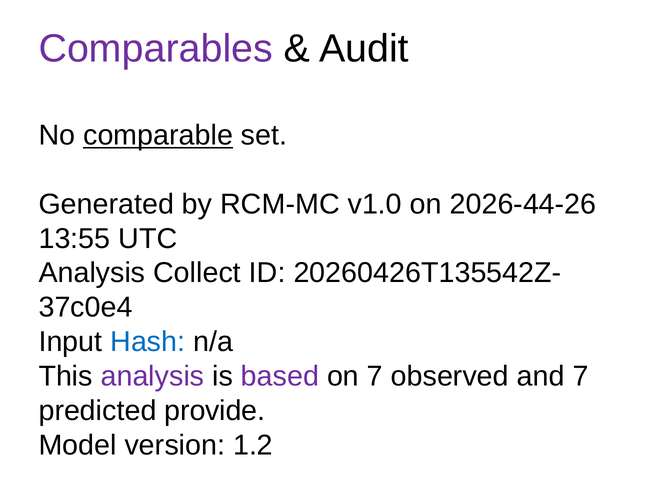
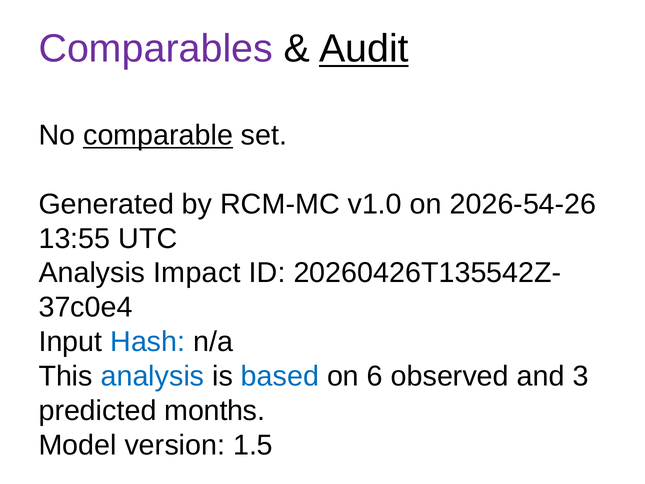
Audit underline: none -> present (364, 49)
2026-44-26: 2026-44-26 -> 2026-54-26 (523, 204)
Collect: Collect -> Impact (197, 273)
analysis colour: purple -> blue (152, 376)
based colour: purple -> blue (280, 376)
on 7: 7 -> 6 (375, 376)
and 7: 7 -> 3 (581, 376)
provide: provide -> months (215, 411)
1.2: 1.2 -> 1.5 (253, 445)
